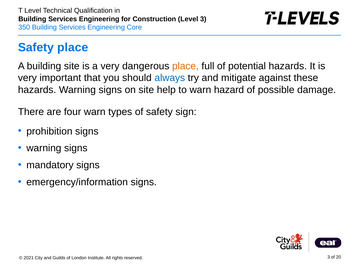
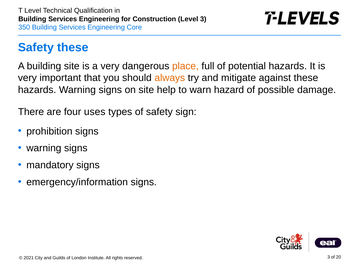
Safety place: place -> these (73, 48)
always colour: blue -> orange (170, 78)
four warn: warn -> uses (95, 112)
